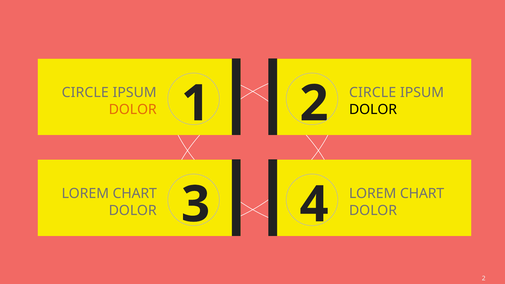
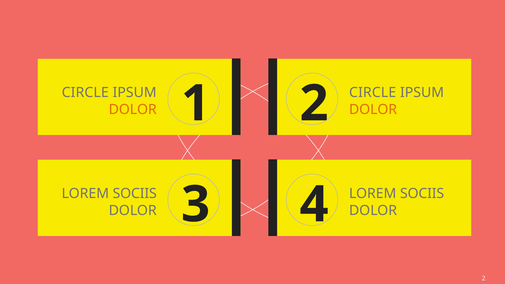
DOLOR colour: black -> orange (373, 110)
CHART: CHART -> SOCIIS (135, 194)
4 LOREM CHART: CHART -> SOCIIS (422, 194)
